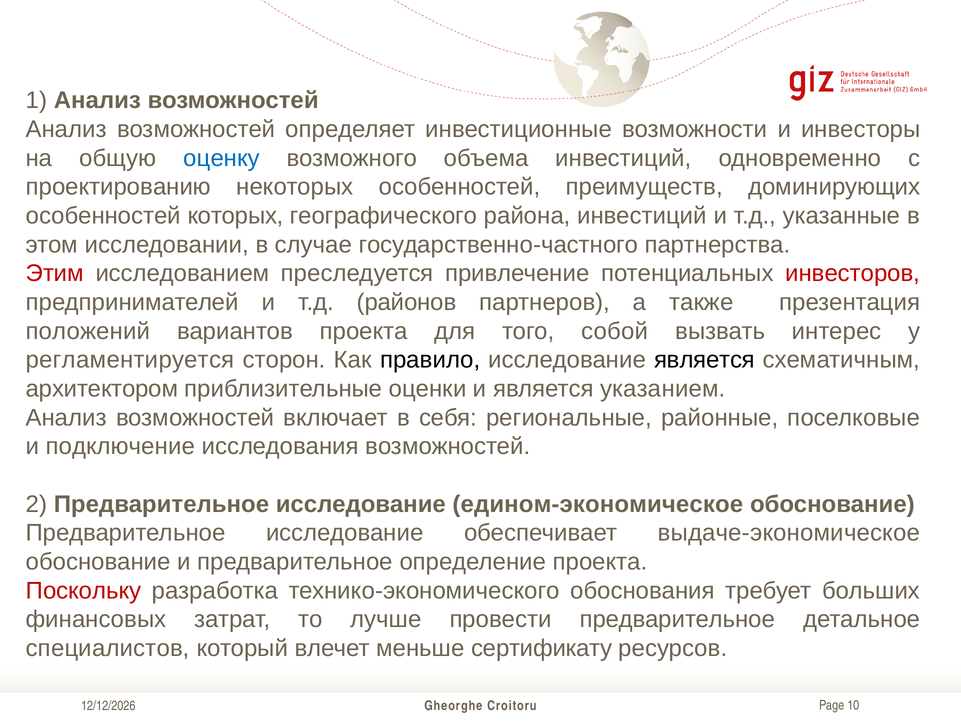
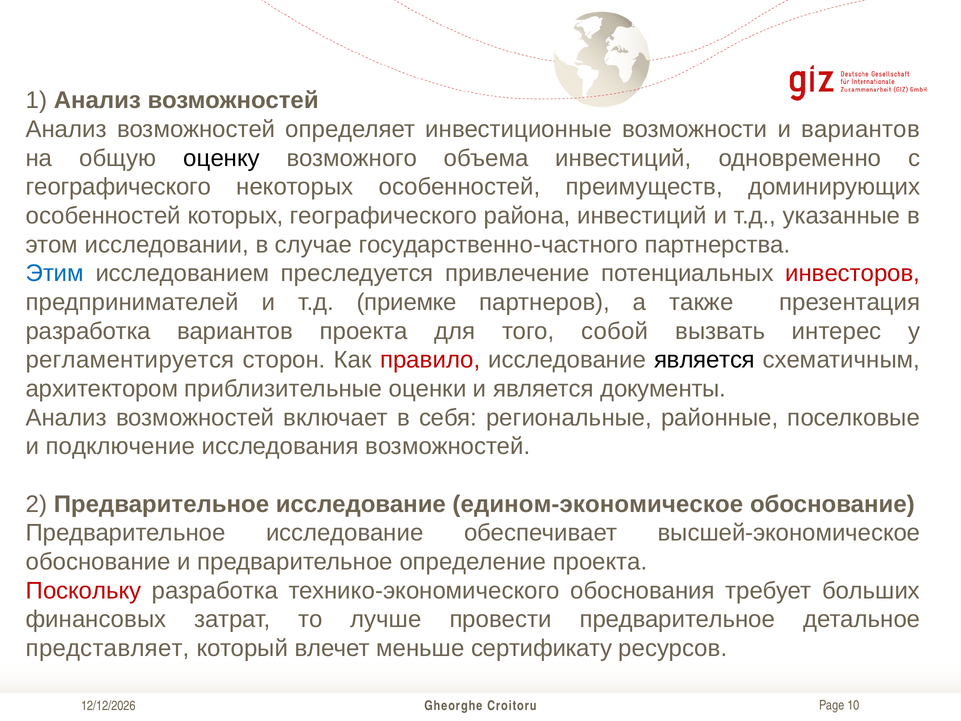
и инвесторы: инвесторы -> вариантов (861, 129)
оценку colour: blue -> black (222, 158)
проектированию: проектированию -> географического (118, 187)
Этим colour: red -> blue (55, 273)
районов: районов -> приемке (407, 302)
положений: положений -> разработка (88, 331)
правило colour: black -> red (430, 360)
указанием: указанием -> документы (663, 389)
выдаче-экономическое: выдаче-экономическое -> высшей-экономическое (789, 533)
специалистов: специалистов -> представляет (108, 648)
